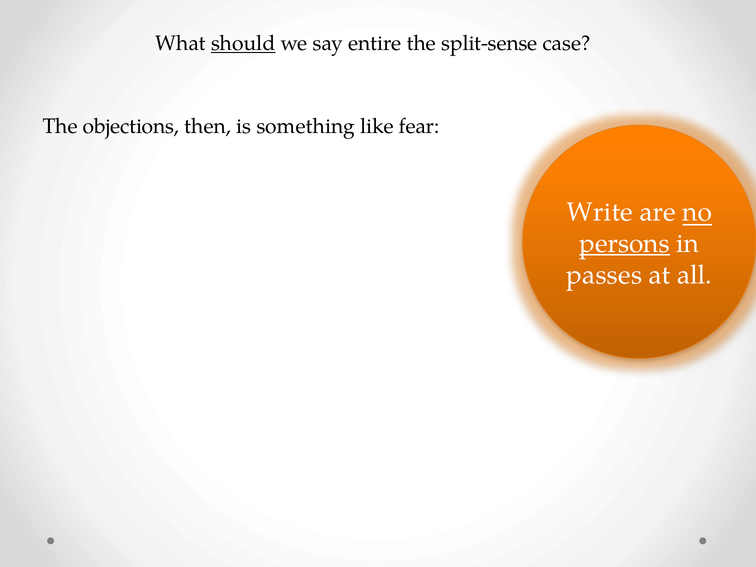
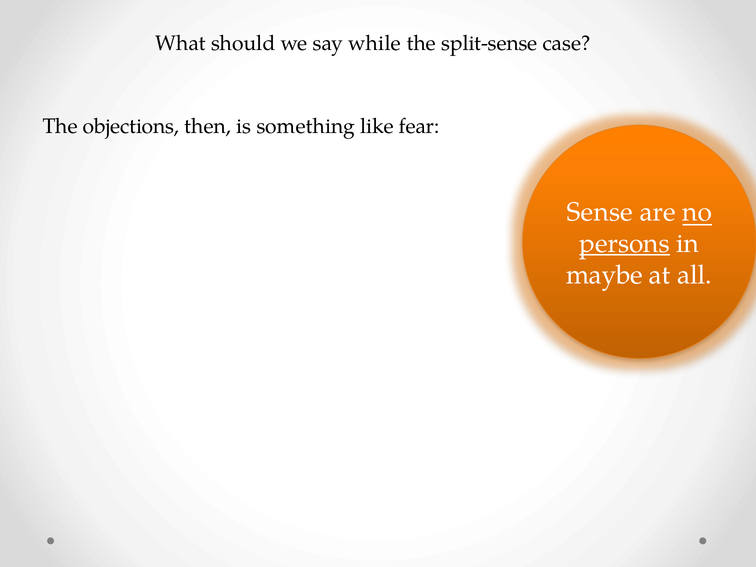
should underline: present -> none (243, 43)
entire: entire -> while (375, 43)
Write: Write -> Sense (600, 212)
passes: passes -> maybe (605, 275)
